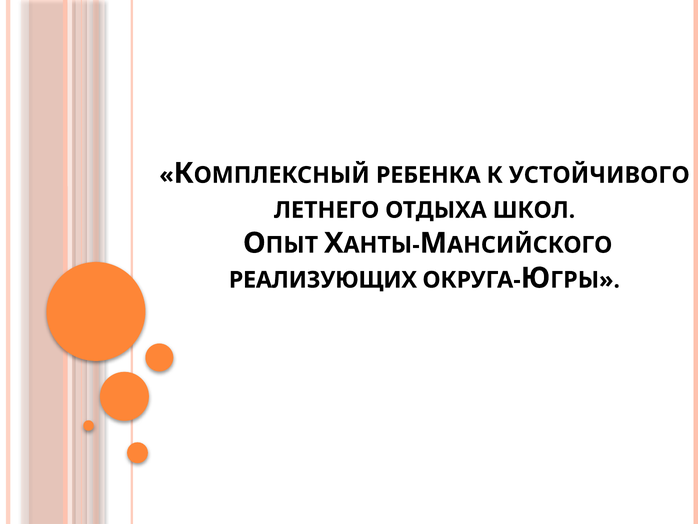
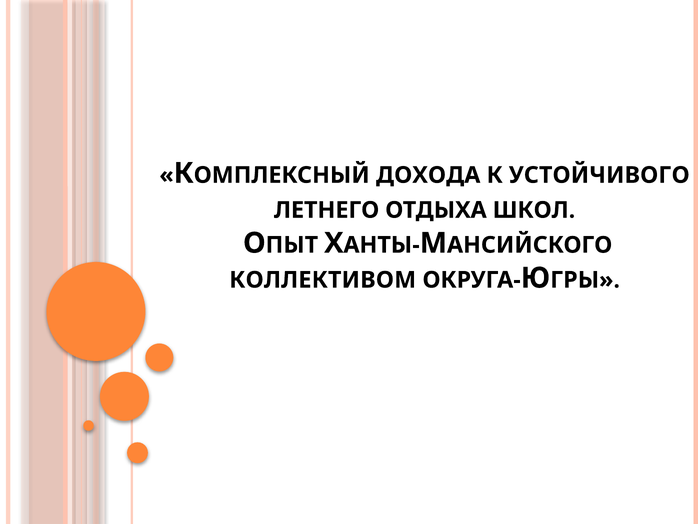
РЕБЕНКА: РЕБЕНКА -> ДОХОДА (428, 175)
РЕАЛИЗУЮЩИХ: РЕАЛИЗУЮЩИХ -> КОЛЛЕКТИВОМ (323, 280)
